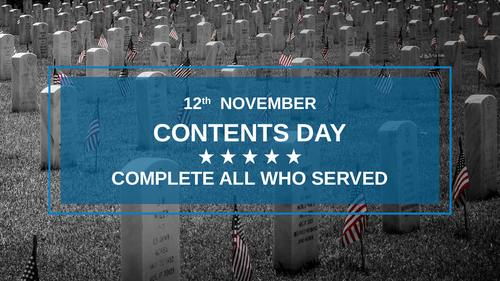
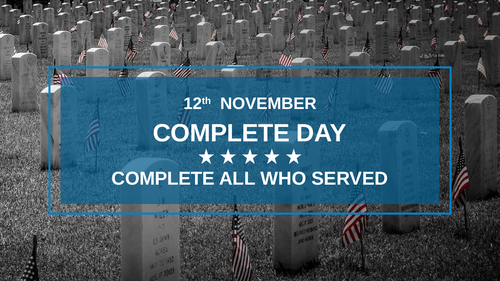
CONTENTS: CONTENTS -> COMPLETE (221, 133)
